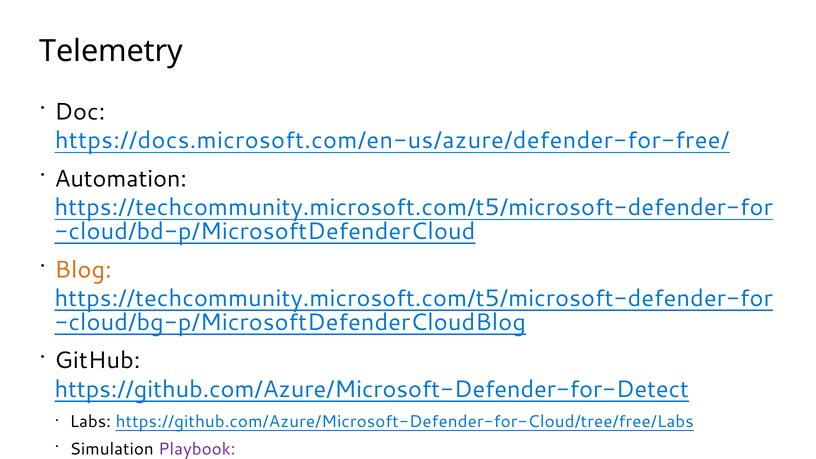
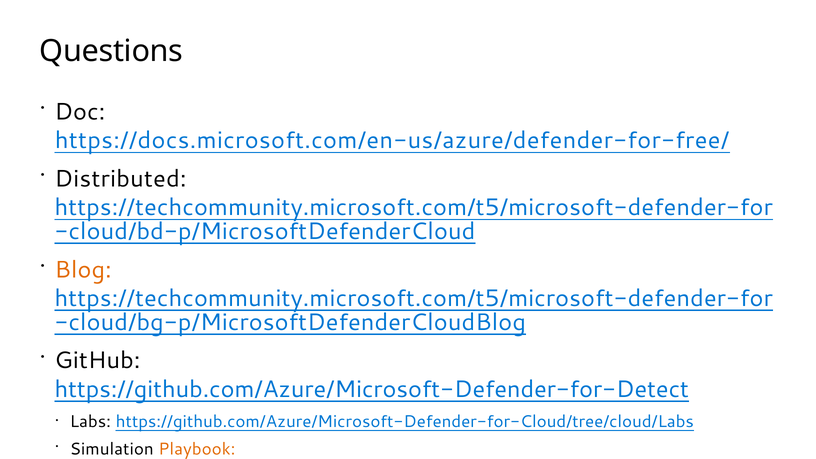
Telemetry: Telemetry -> Questions (111, 51)
Automation: Automation -> Distributed (121, 179)
https://github.com/Azure/Microsoft-Defender-for-Cloud/tree/free/Labs: https://github.com/Azure/Microsoft-Defender-for-Cloud/tree/free/Labs -> https://github.com/Azure/Microsoft-Defender-for-Cloud/tree/cloud/Labs (405, 422)
Playbook colour: purple -> orange (197, 449)
